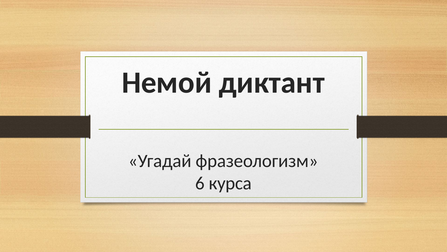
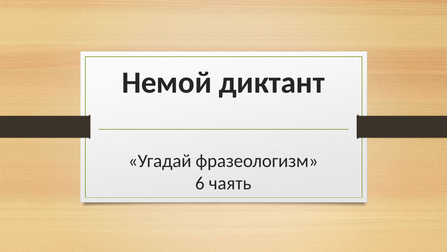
курса: курса -> чаять (230, 183)
